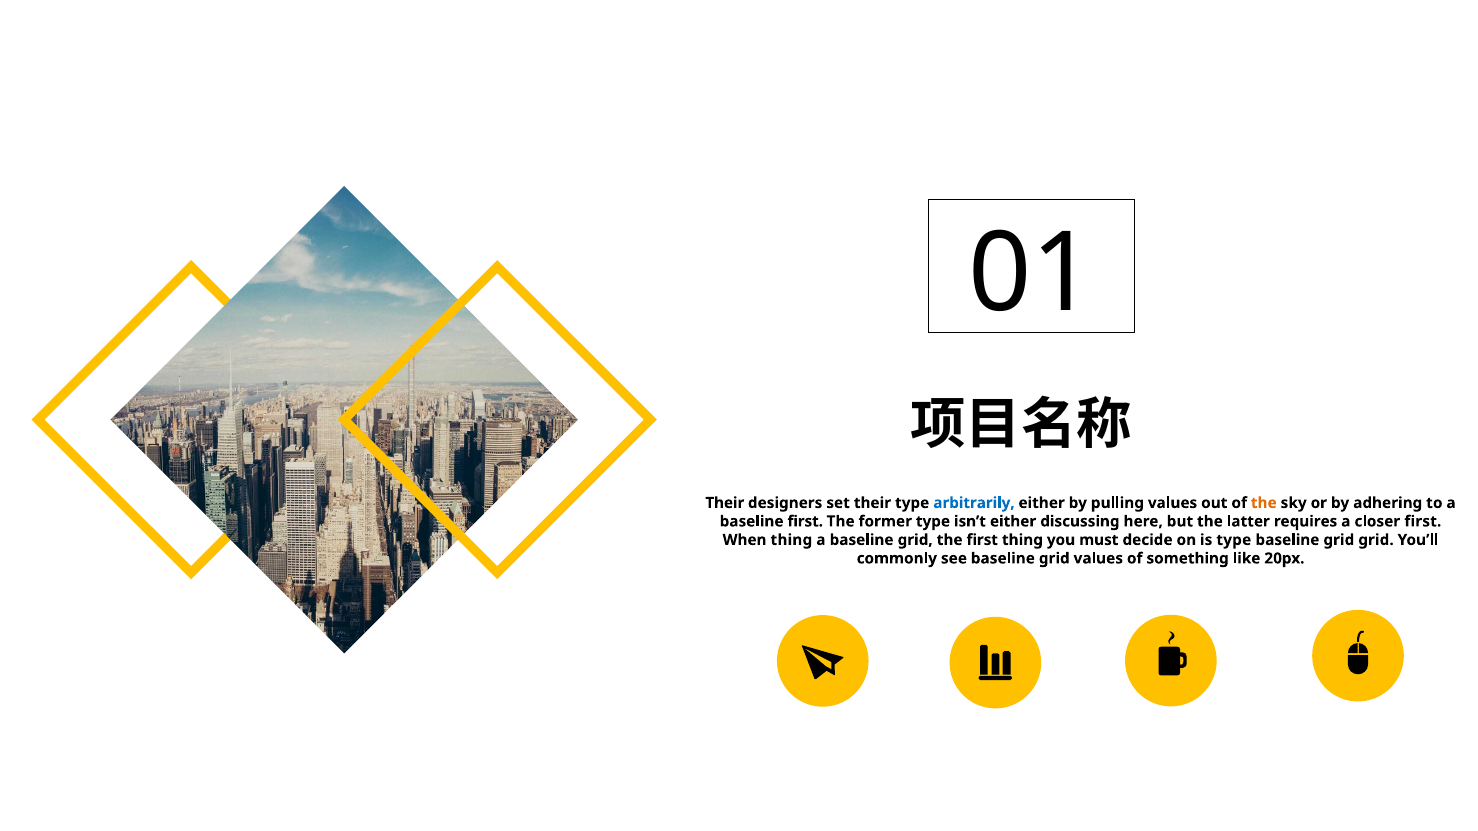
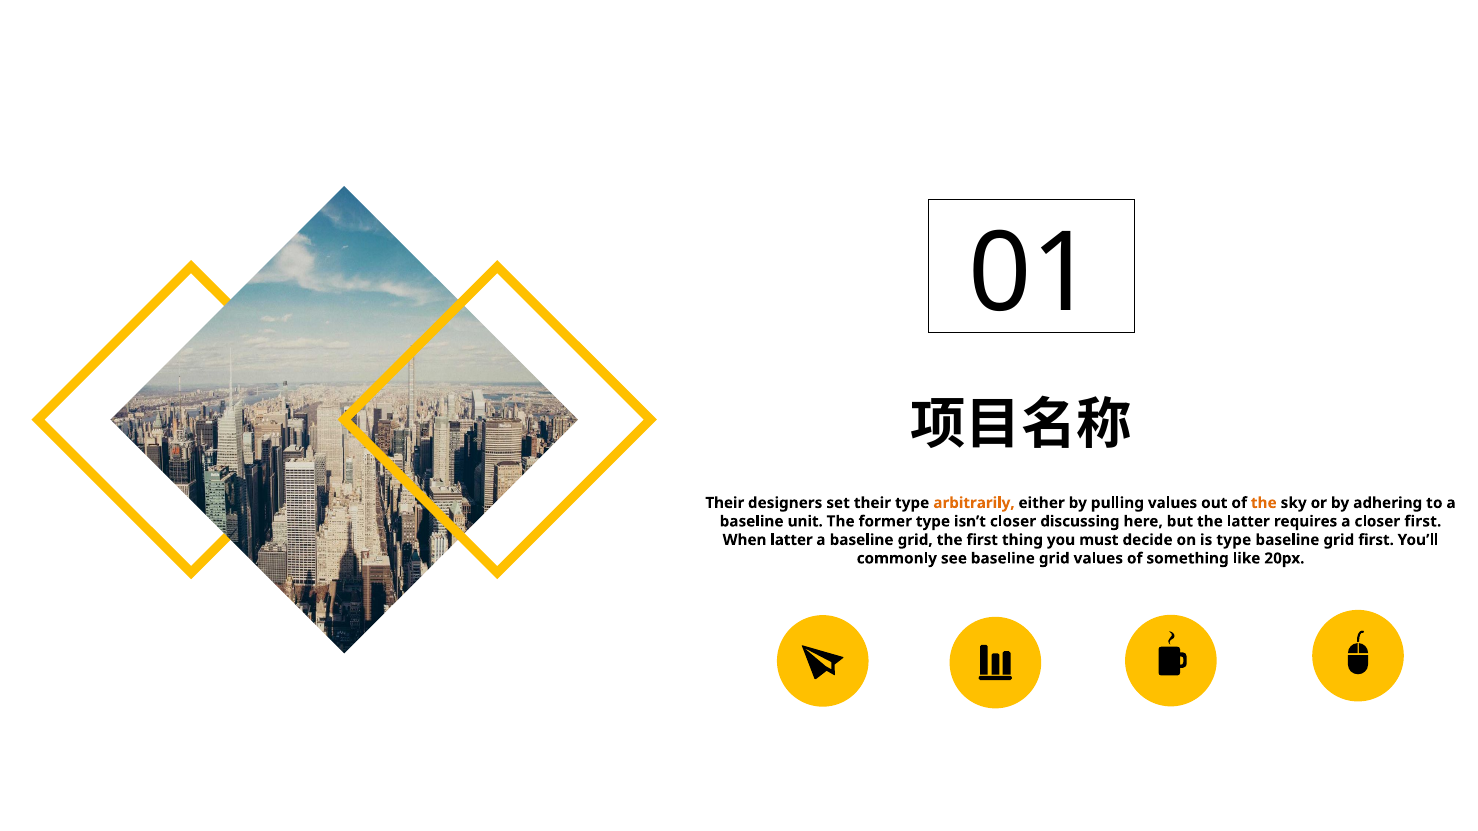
arbitrarily colour: blue -> orange (974, 503)
baseline first: first -> unit (805, 522)
isn’t either: either -> closer (1013, 522)
When thing: thing -> latter (792, 540)
grid grid: grid -> first (1376, 540)
